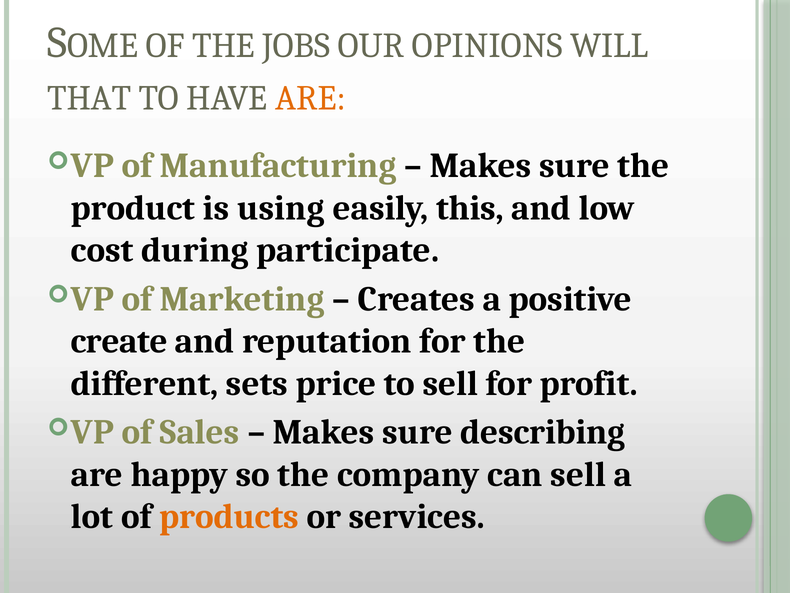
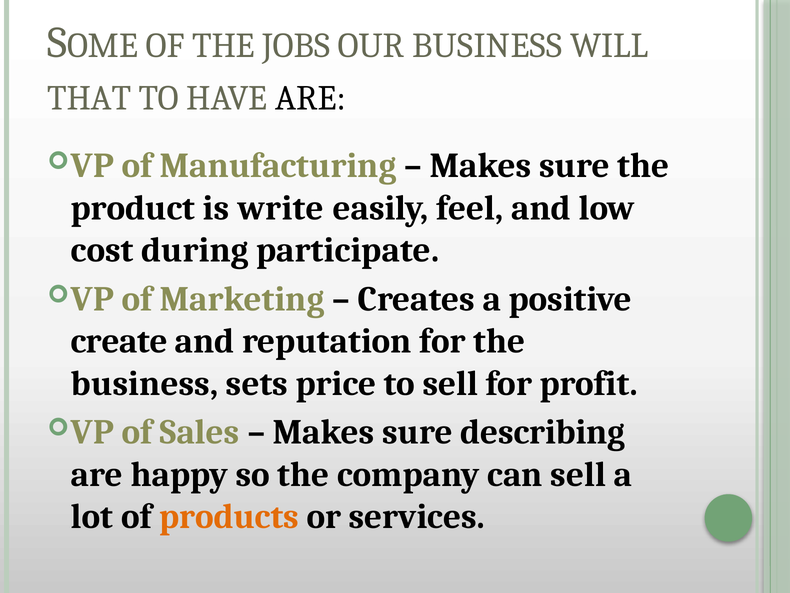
OUR OPINIONS: OPINIONS -> BUSINESS (487, 46)
ARE colour: orange -> black (310, 98)
using: using -> write (281, 208)
this: this -> feel (470, 208)
different: different -> business (145, 383)
